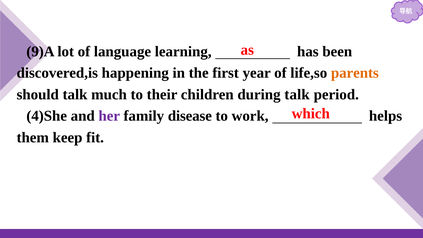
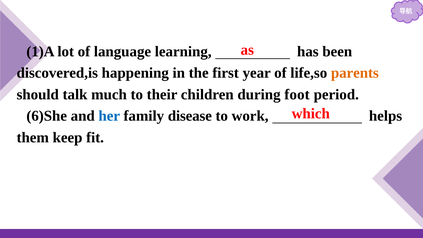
9)A: 9)A -> 1)A (40, 51)
during talk: talk -> foot (297, 94)
4)She: 4)She -> 6)She (47, 116)
her colour: purple -> blue (109, 116)
